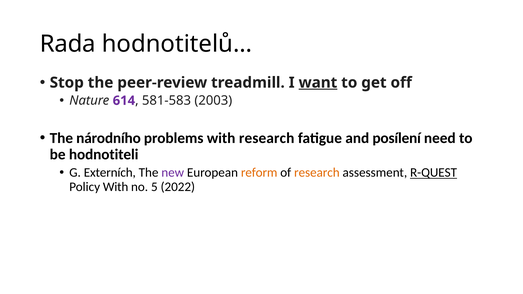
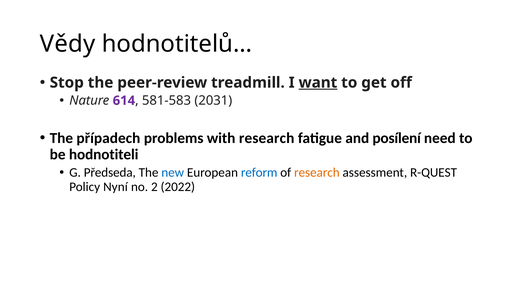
Rada: Rada -> Vědy (68, 44)
2003: 2003 -> 2031 (213, 101)
národního: národního -> případech (108, 138)
Externích: Externích -> Předseda (110, 173)
new colour: purple -> blue (173, 173)
reform colour: orange -> blue (259, 173)
R-QUEST underline: present -> none (434, 173)
Policy With: With -> Nyní (115, 187)
5: 5 -> 2 (154, 187)
